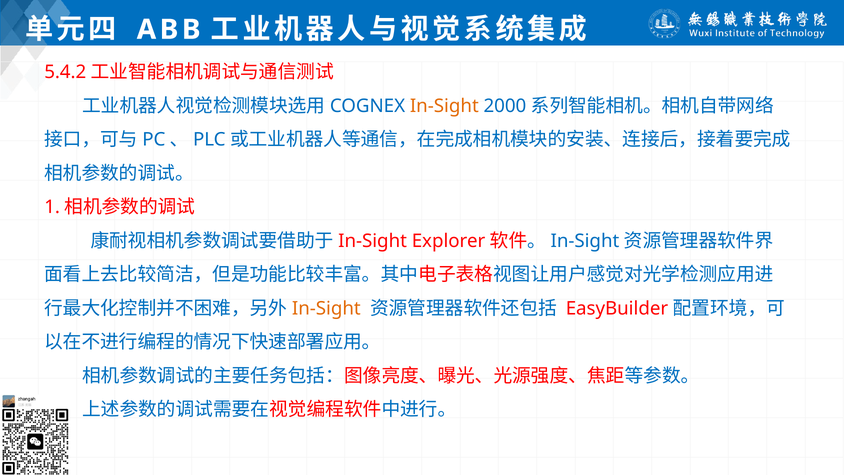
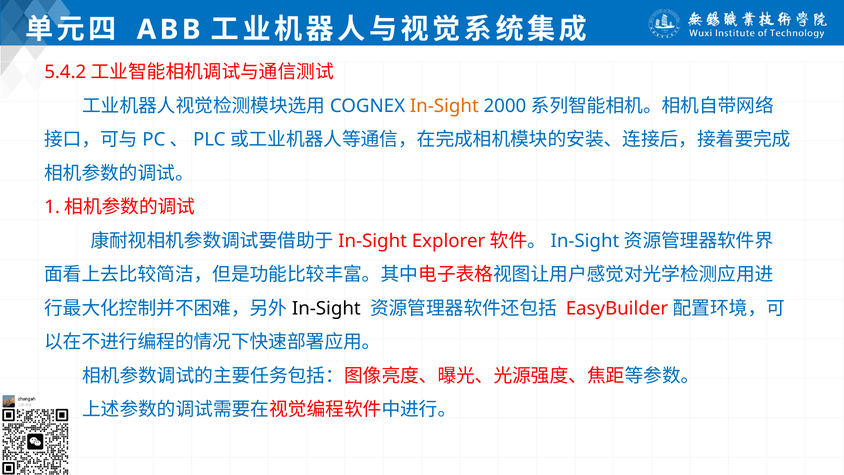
In-Sight colour: orange -> black (326, 308)
